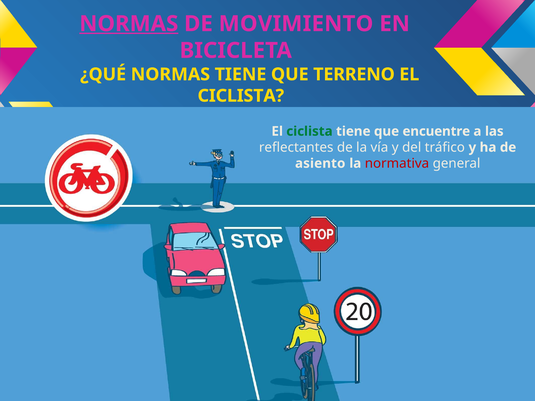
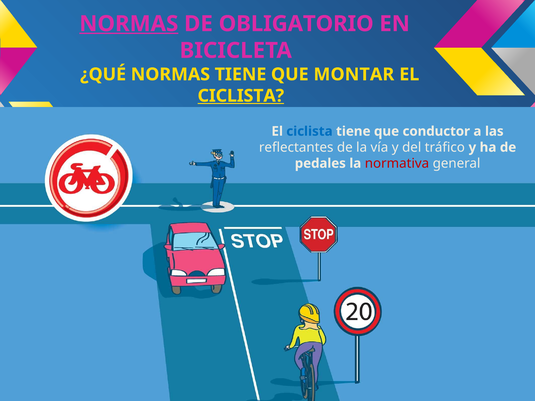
MOVIMIENTO: MOVIMIENTO -> OBLIGATORIO (296, 24)
TERRENO: TERRENO -> MONTAR (354, 74)
CICLISTA underline: none -> present (241, 96)
ciclista colour: green -> blue (309, 131)
encuentre: encuentre -> conductor (436, 131)
asiento: asiento -> pedales (320, 163)
